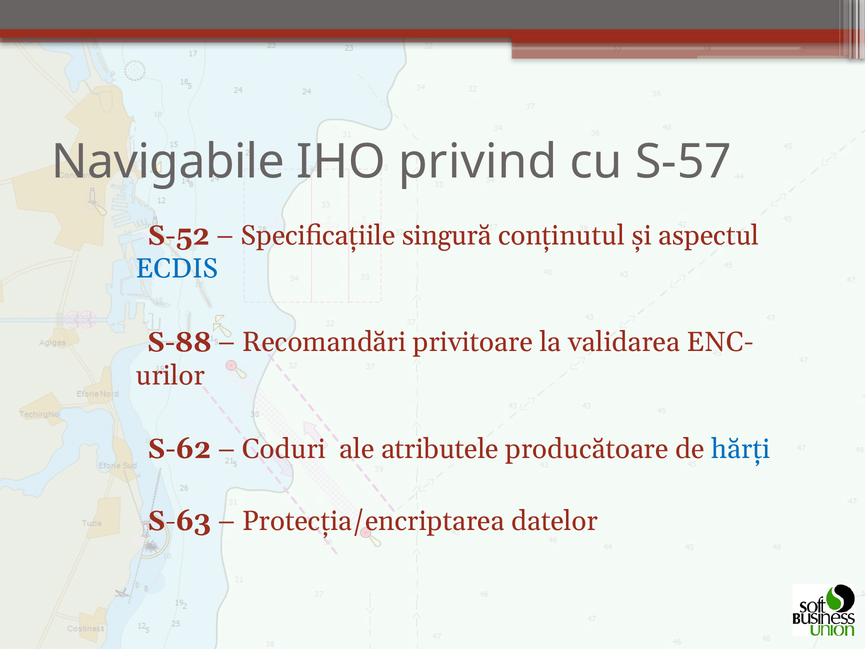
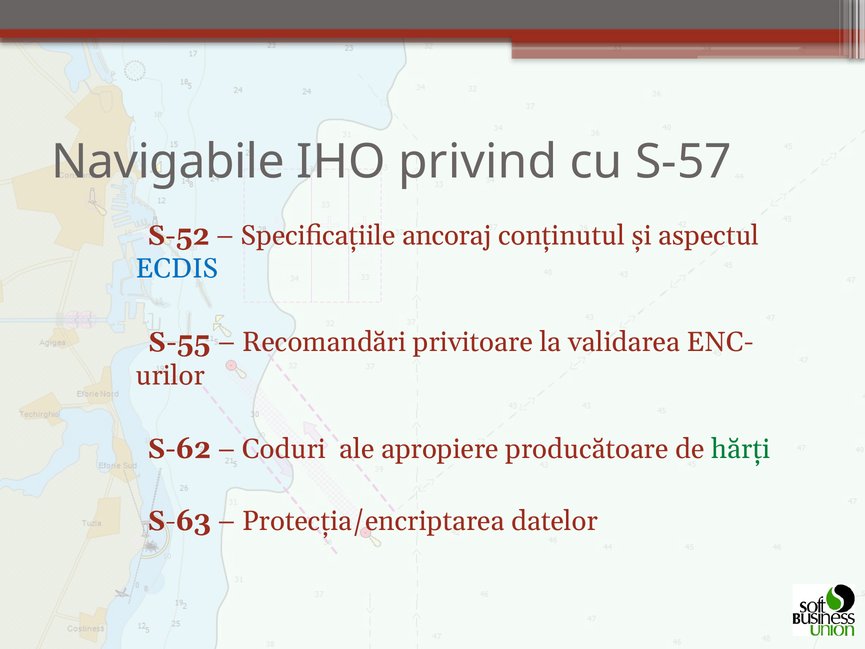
singură: singură -> ancoraj (447, 236)
S-88: S-88 -> S-55 (179, 342)
atributele: atributele -> apropiere (440, 449)
hărți colour: blue -> green (741, 449)
